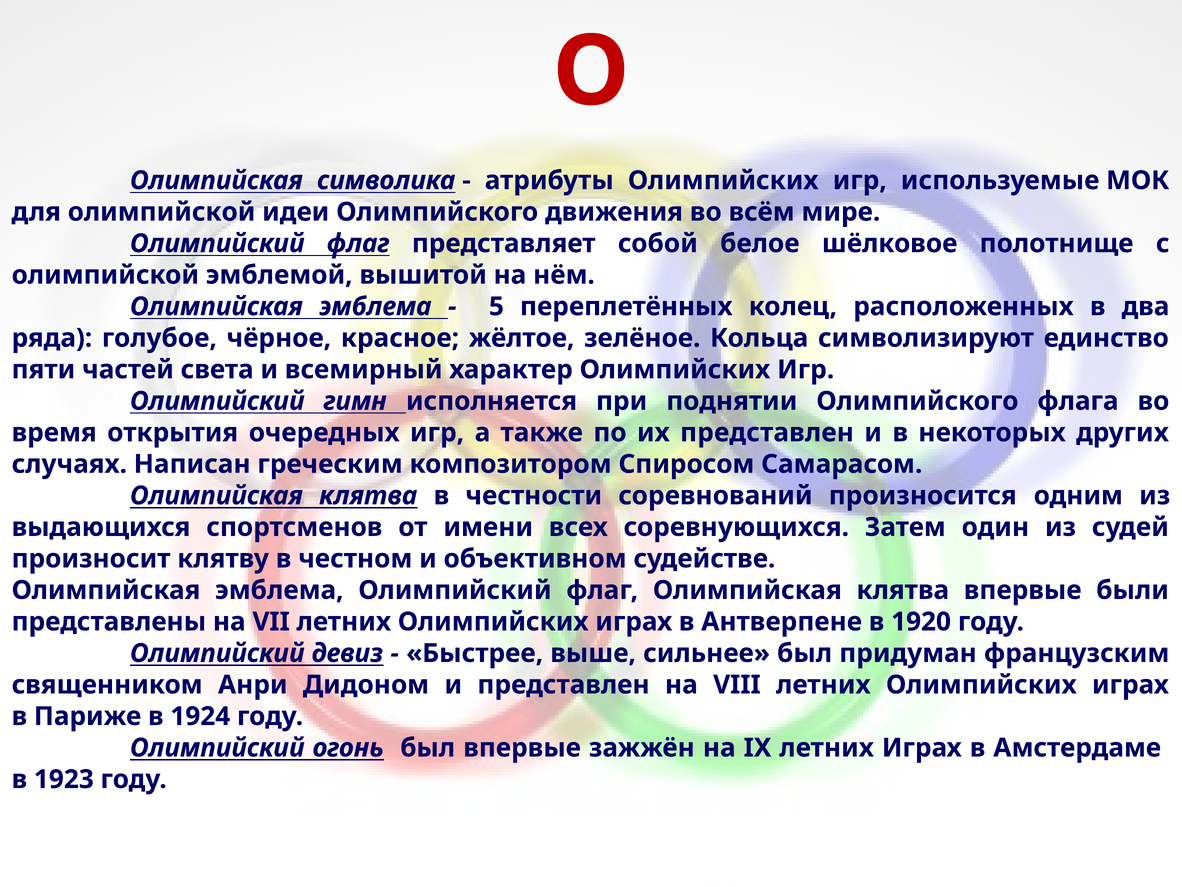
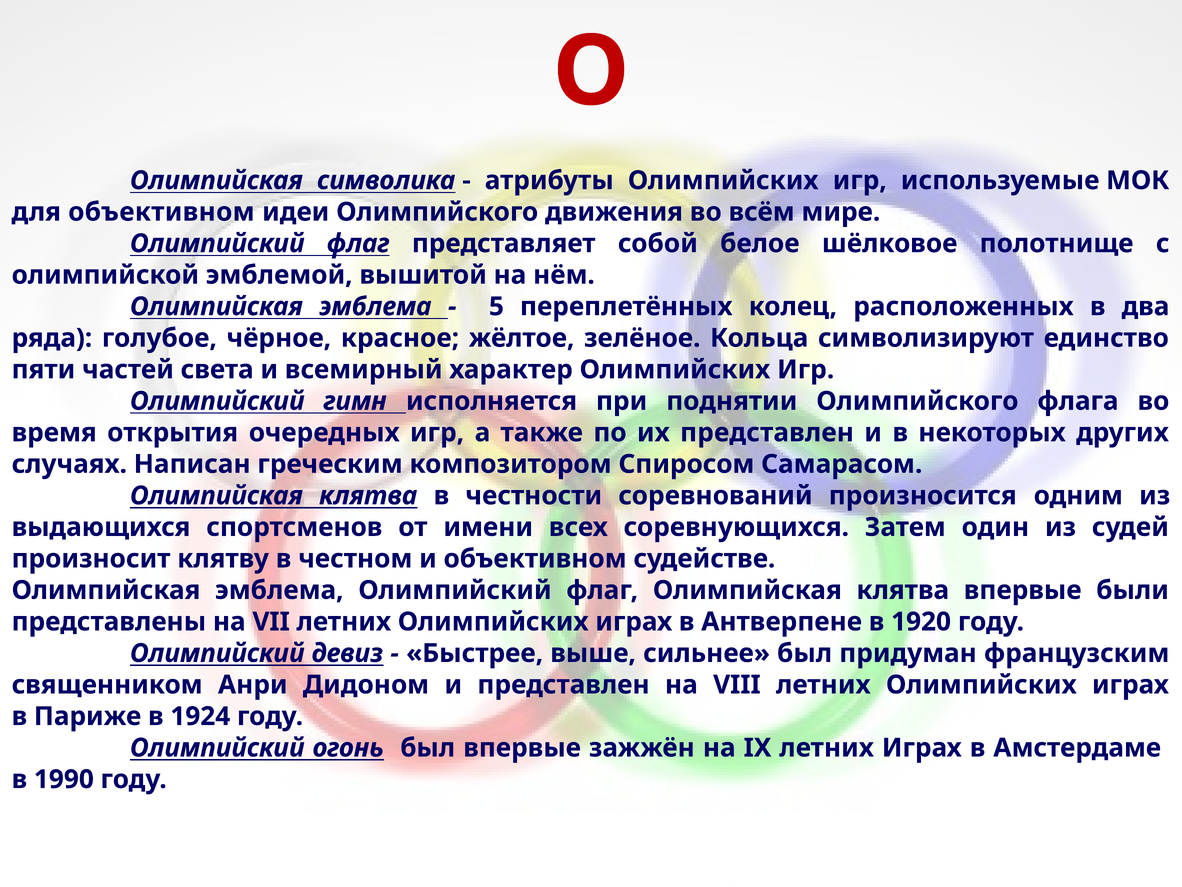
для олимпийской: олимпийской -> объективном (161, 212)
1923: 1923 -> 1990 (64, 779)
